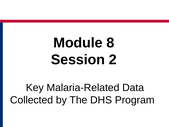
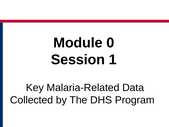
8: 8 -> 0 (110, 43)
2: 2 -> 1 (113, 60)
